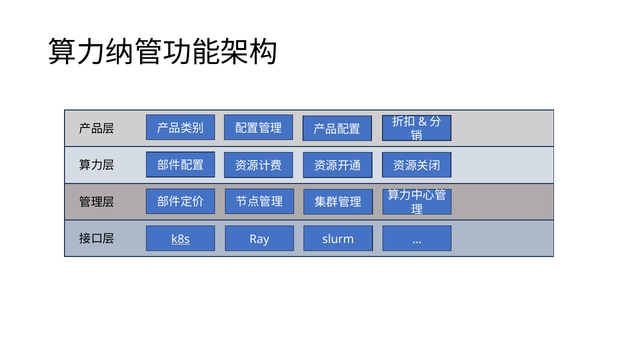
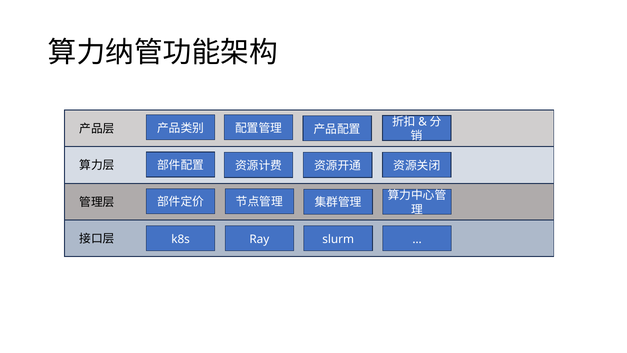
k8s underline: present -> none (181, 239)
